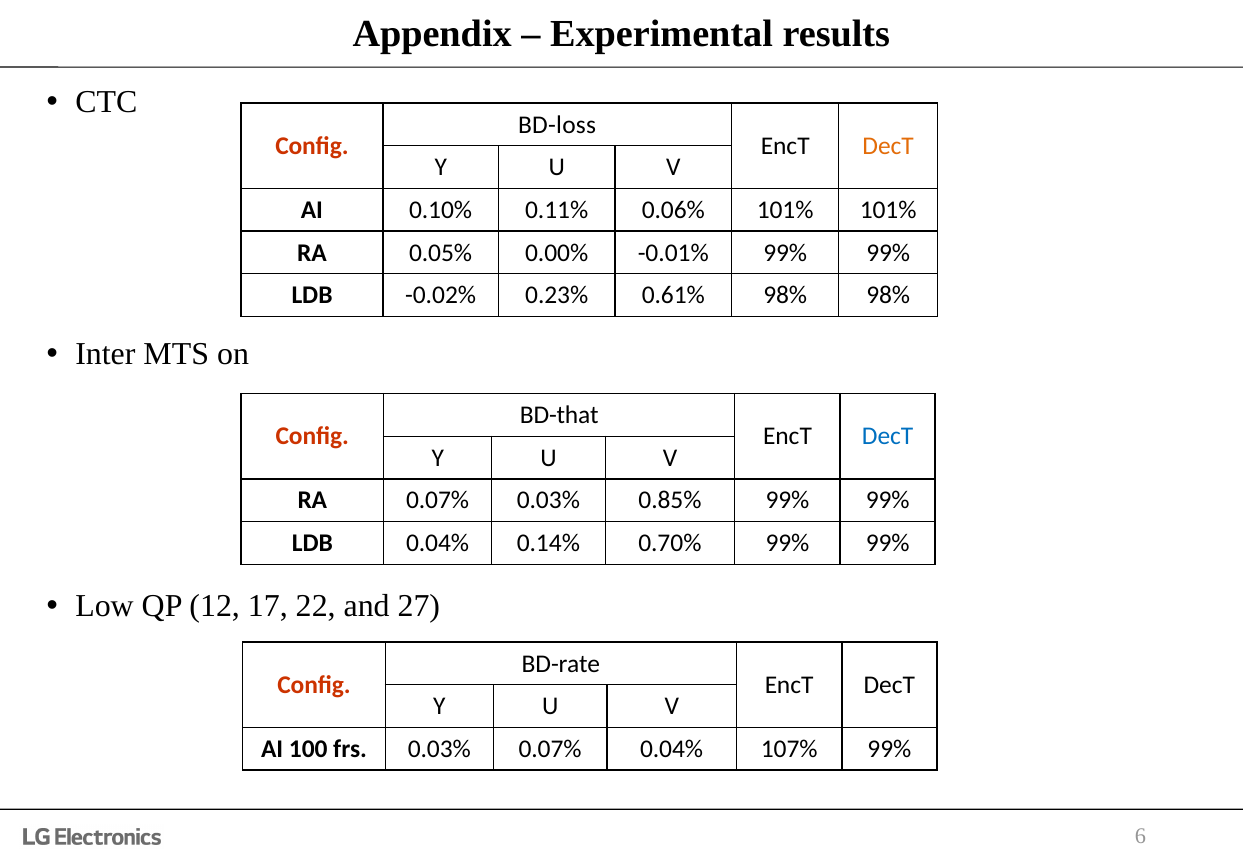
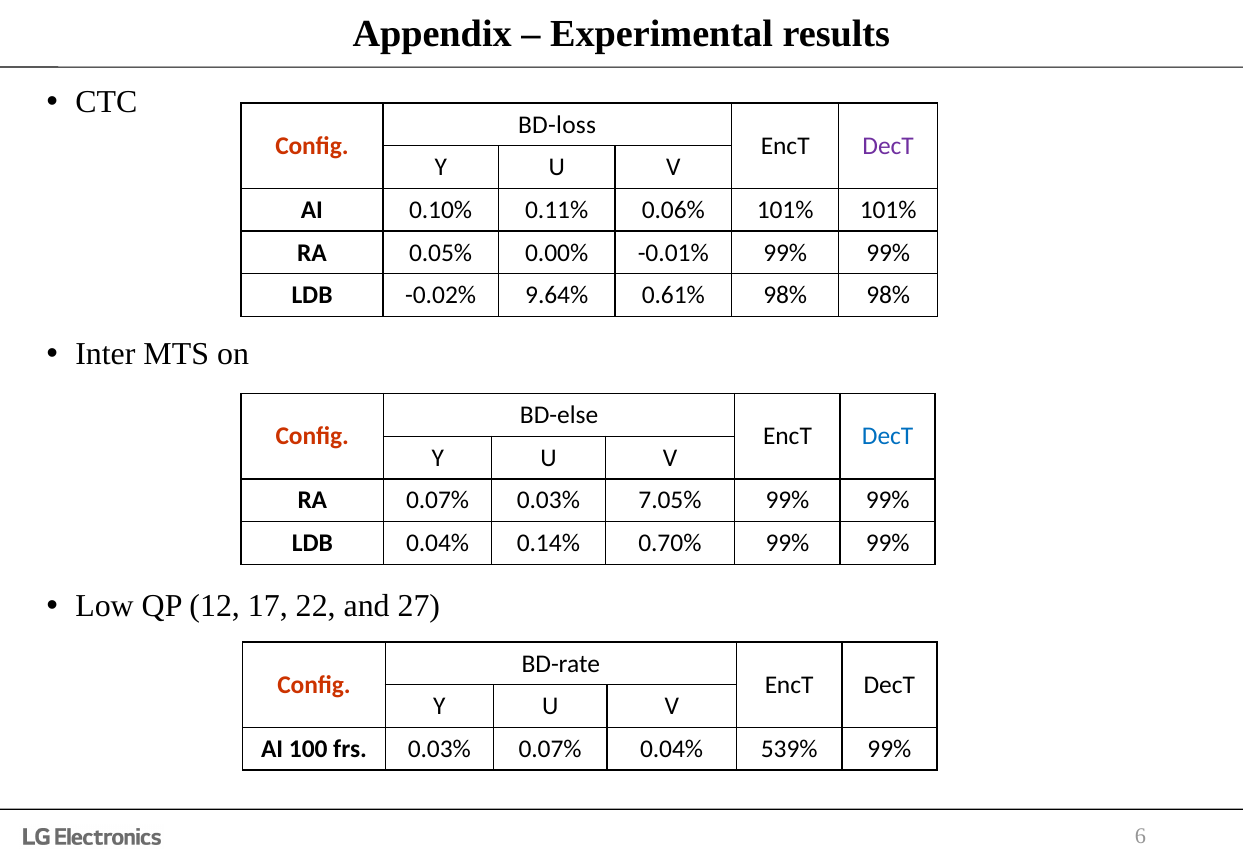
DecT colour: orange -> purple (888, 146)
0.23%: 0.23% -> 9.64% (557, 296)
BD-that: BD-that -> BD-else (559, 415)
0.85%: 0.85% -> 7.05% (670, 501)
107%: 107% -> 539% (789, 749)
